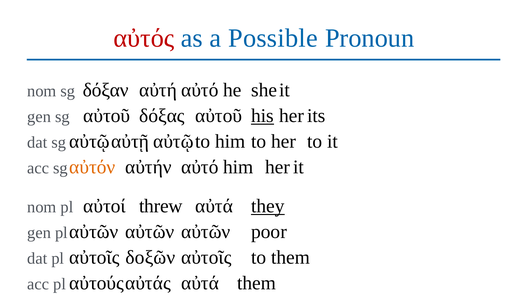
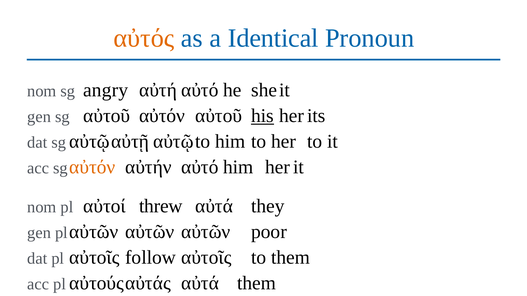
αὐτός colour: red -> orange (144, 38)
Possible: Possible -> Identical (273, 38)
δόξαν: δόξαν -> angry (106, 90)
αὐτοῦ δόξας: δόξας -> αὐτόν (162, 116)
they underline: present -> none (268, 206)
δοξῶν: δοξῶν -> follow (151, 258)
